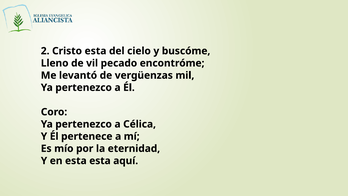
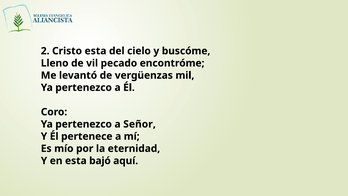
Célica: Célica -> Señor (140, 124)
esta esta: esta -> bajó (100, 161)
